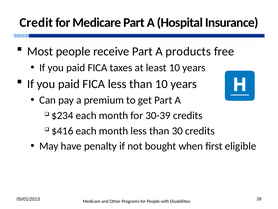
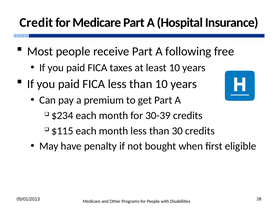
products: products -> following (188, 51)
$416: $416 -> $115 (62, 131)
